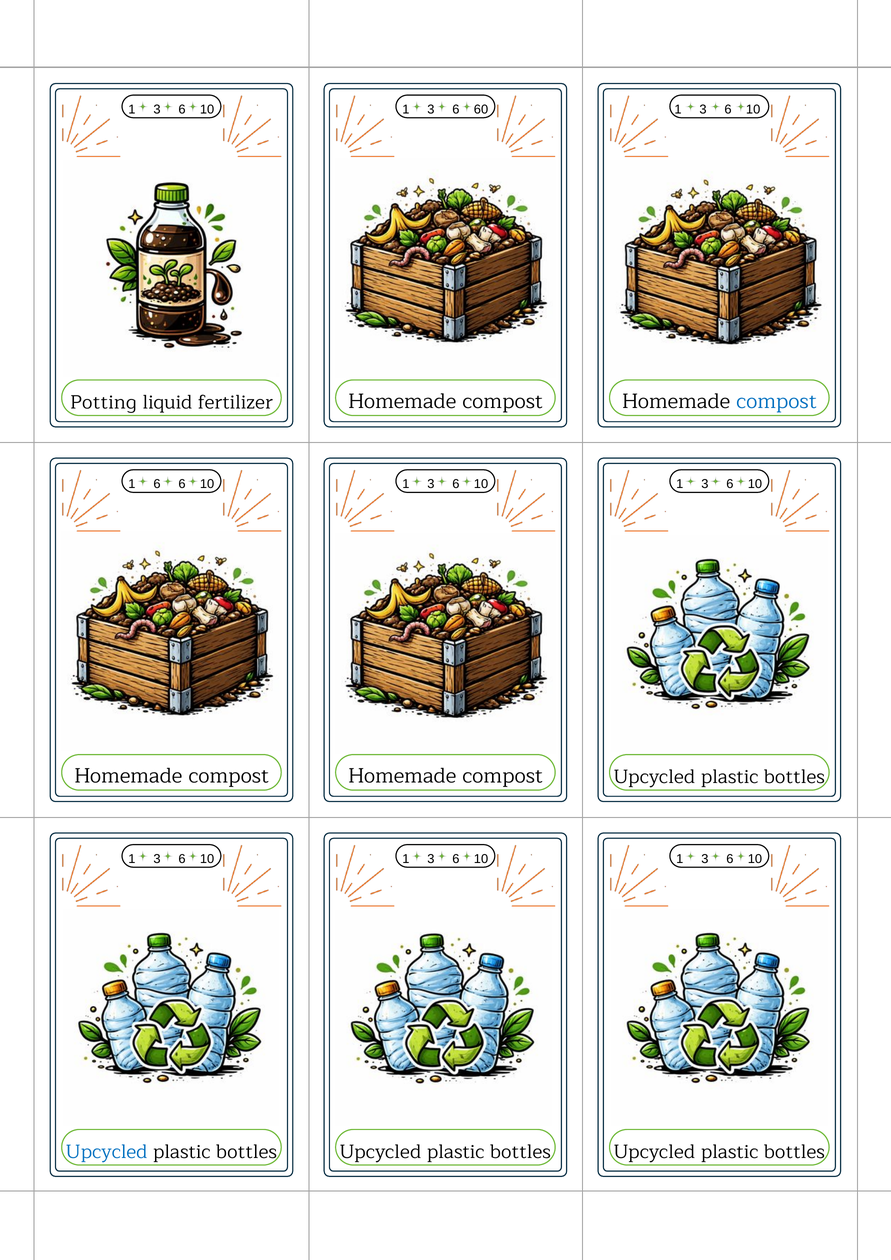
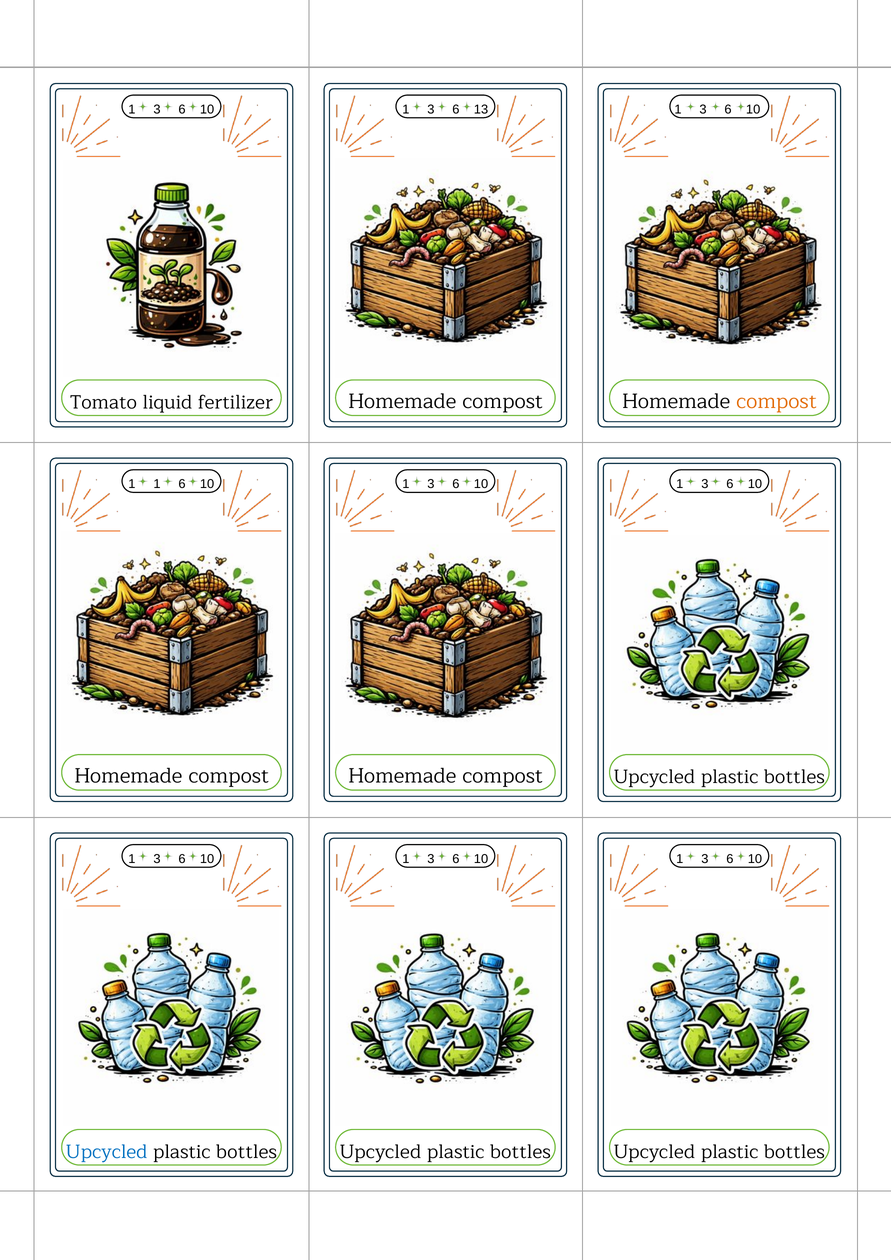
60: 60 -> 13 (481, 109)
compost colour: blue -> orange (777, 402)
Potting: Potting -> Tomato (103, 402)
1 6: 6 -> 1 (157, 484)
